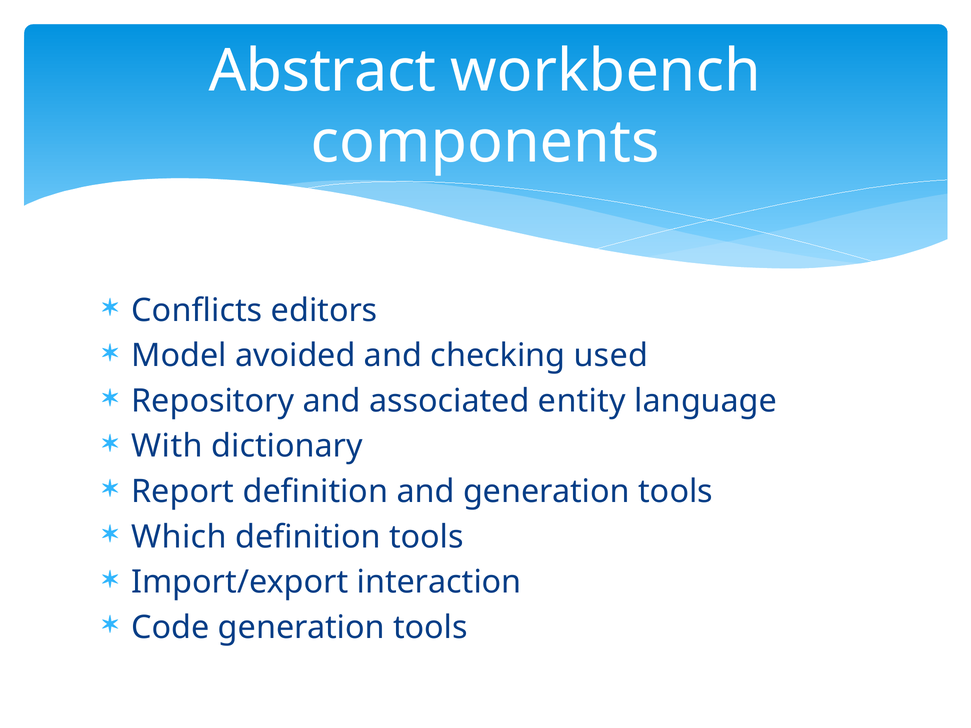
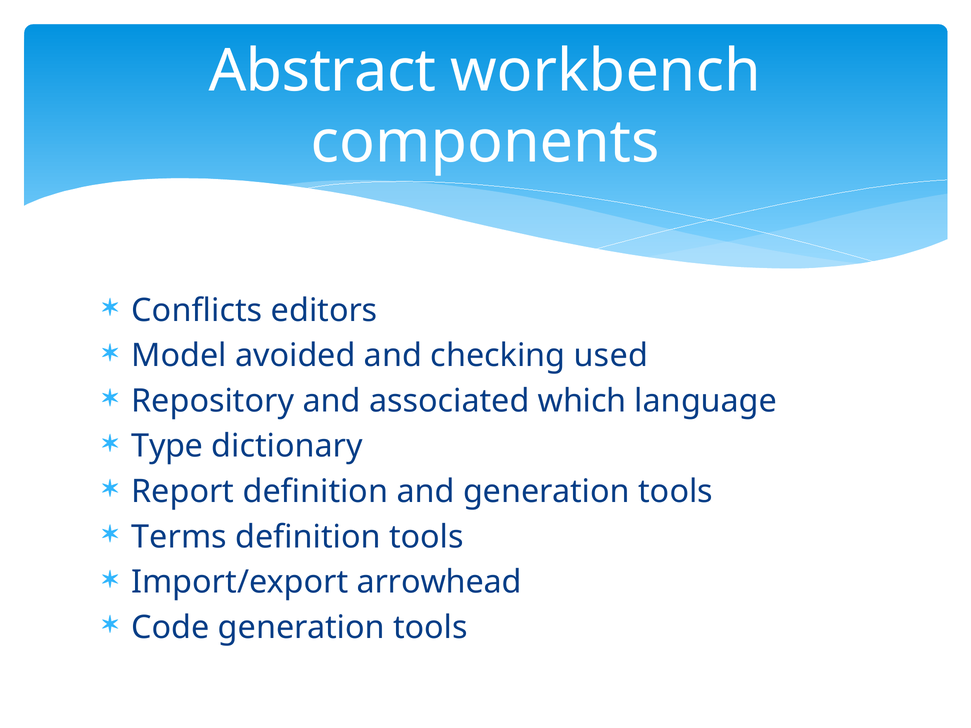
entity: entity -> which (582, 401)
With: With -> Type (167, 446)
Which: Which -> Terms (179, 537)
interaction: interaction -> arrowhead (439, 582)
